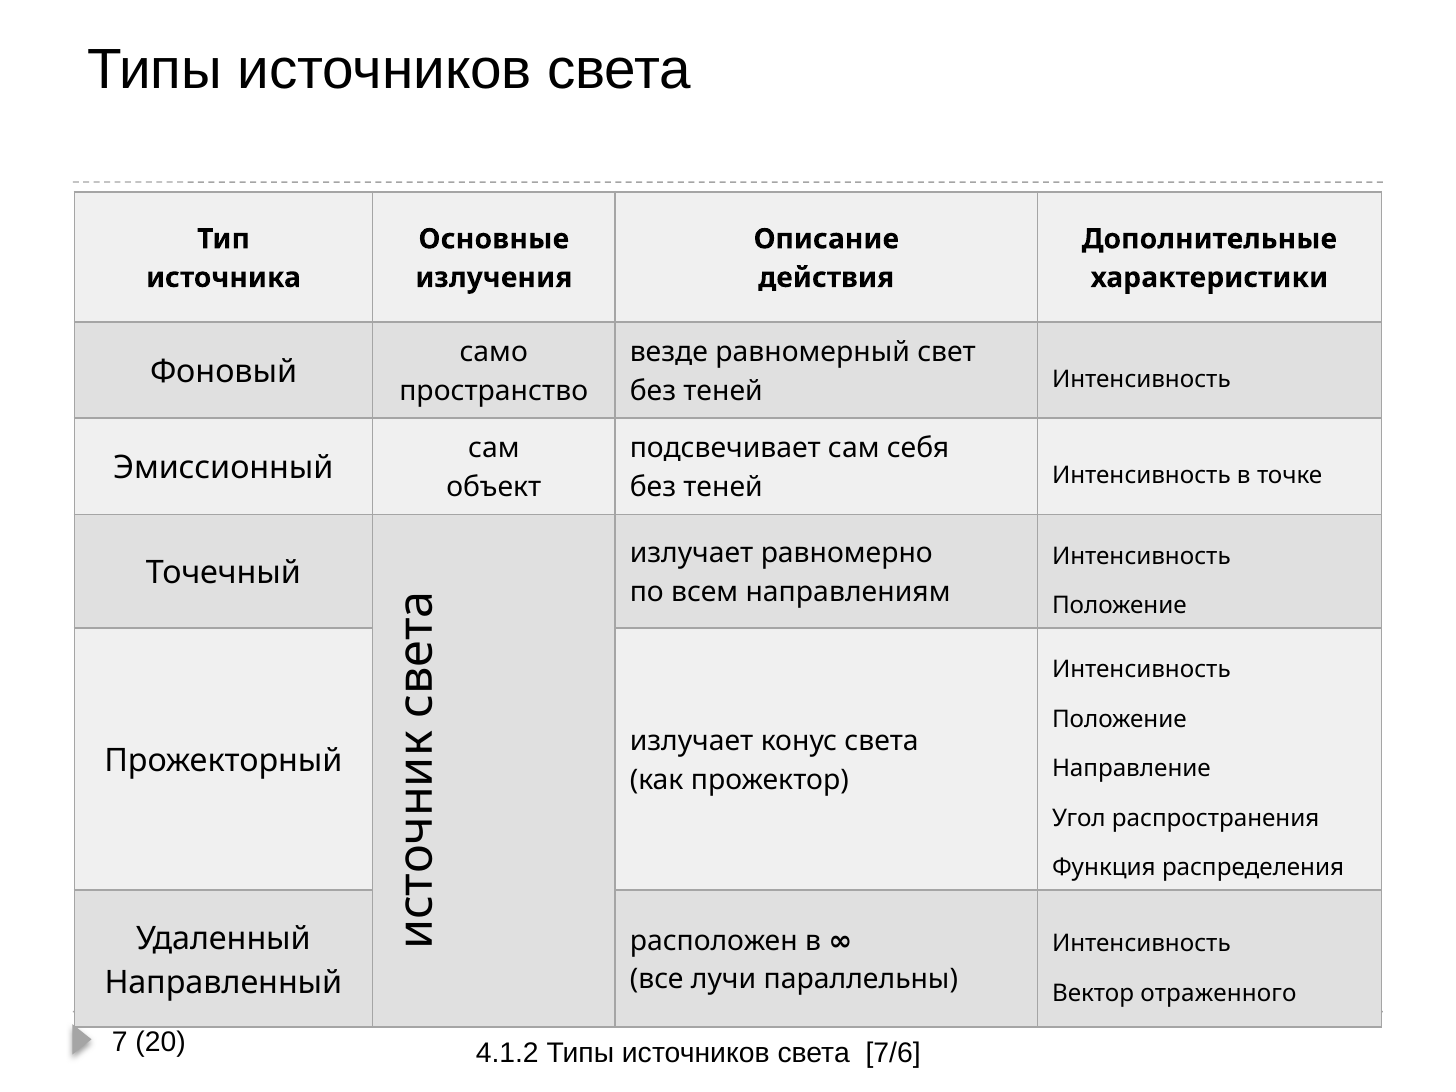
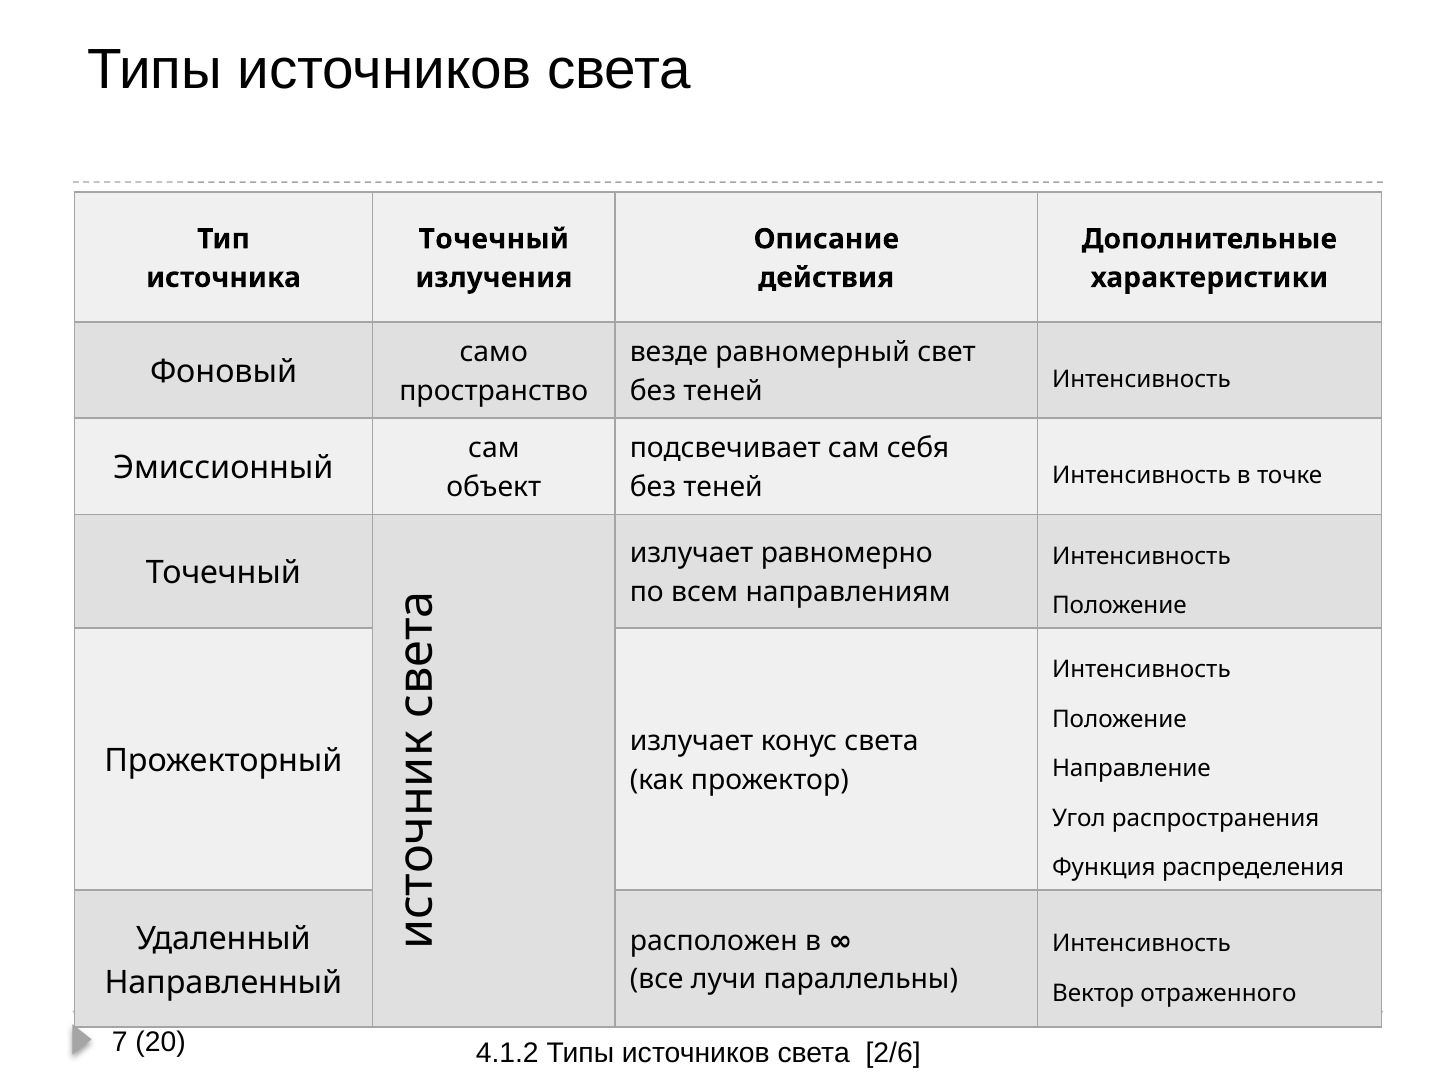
Основные: Основные -> Точечный (494, 239)
7/6: 7/6 -> 2/6 (893, 1053)
